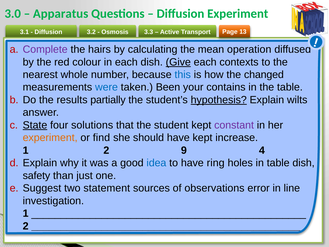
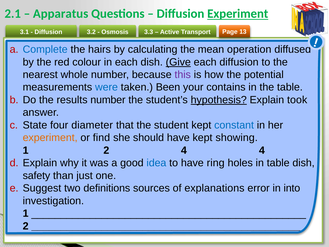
3.0: 3.0 -> 2.1 (13, 14)
Experiment underline: none -> present (238, 14)
Complete colour: purple -> blue (45, 49)
each contexts: contexts -> diffusion (239, 62)
this colour: blue -> purple (183, 75)
changed: changed -> potential (264, 75)
results partially: partially -> number (108, 100)
wilts: wilts -> took (297, 100)
State underline: present -> none (35, 125)
solutions: solutions -> diameter (92, 125)
constant colour: purple -> blue (234, 125)
increase: increase -> showing (237, 138)
2 9: 9 -> 4 (184, 150)
statement: statement -> definitions (107, 188)
observations: observations -> explanations (214, 188)
line: line -> into (292, 188)
